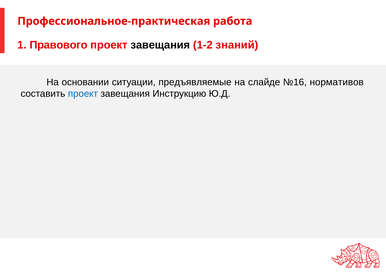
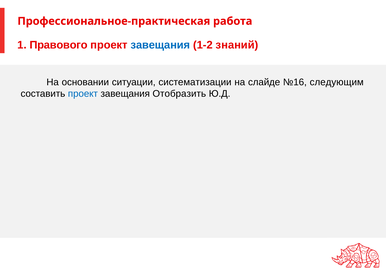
завещания colour: black -> blue (160, 45)
предъявляемые: предъявляемые -> систематизации (195, 82)
нормативов: нормативов -> следующим (337, 82)
Инструкцию: Инструкцию -> Отобразить (179, 94)
